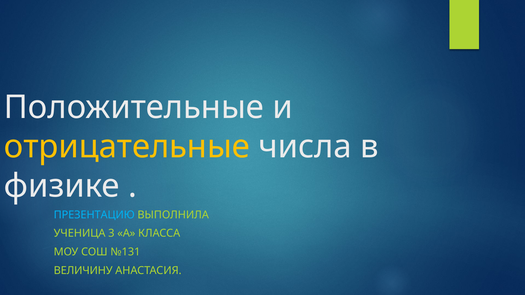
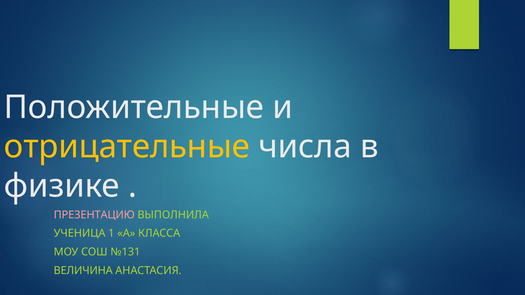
ПРЕЗЕНТАЦИЮ colour: light blue -> pink (94, 215)
3: 3 -> 1 (111, 234)
ВЕЛИЧИНУ: ВЕЛИЧИНУ -> ВЕЛИЧИНА (83, 271)
